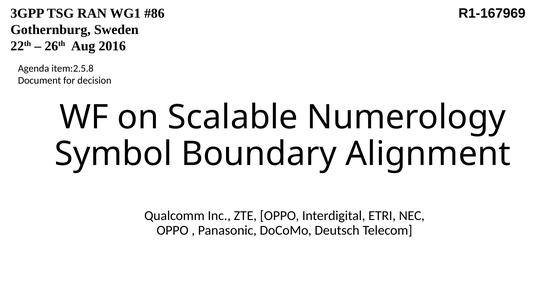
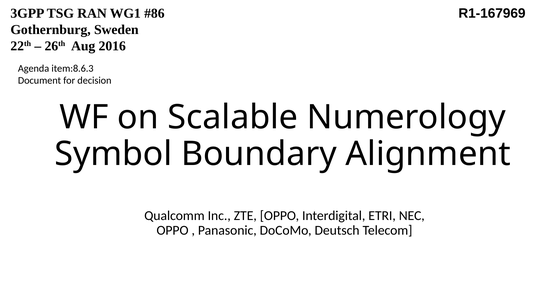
item:2.5.8: item:2.5.8 -> item:8.6.3 (72, 69)
